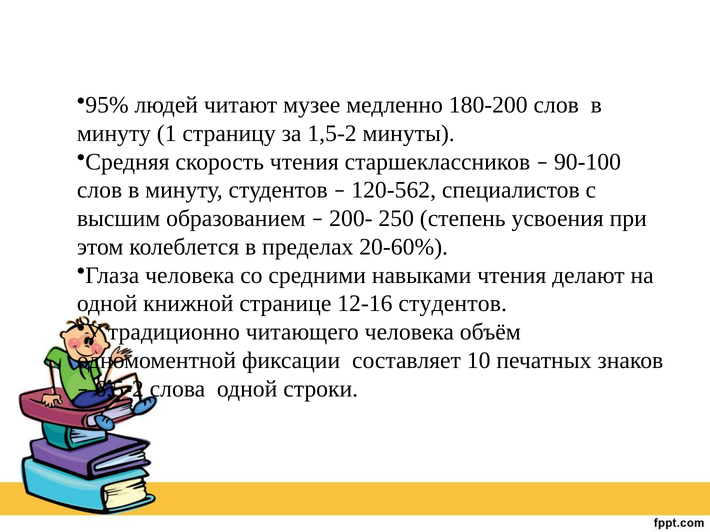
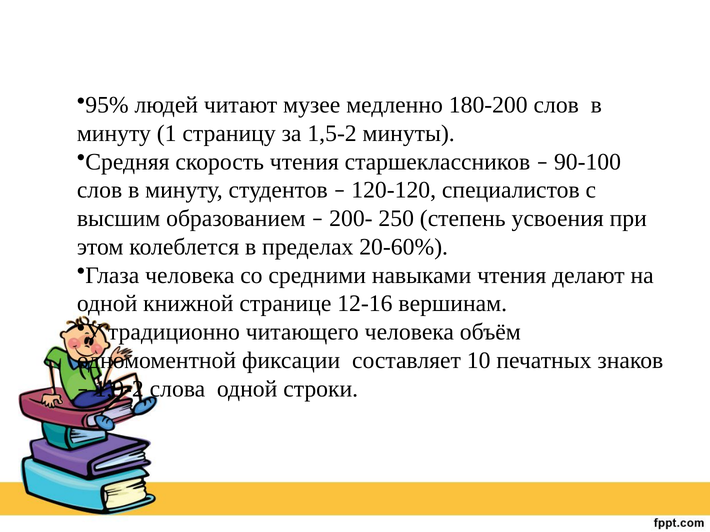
120-562: 120-562 -> 120-120 (394, 190)
12-16 студентов: студентов -> вершинам (453, 304)
6,5-2: 6,5-2 -> 1,9-2 (119, 389)
